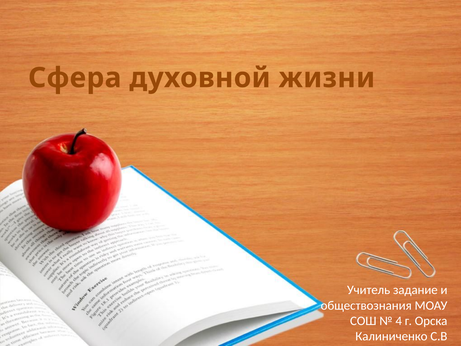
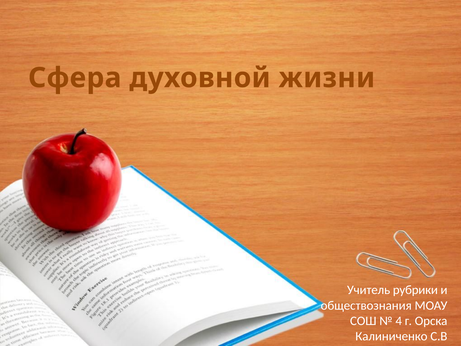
задание: задание -> рубрики (415, 290)
